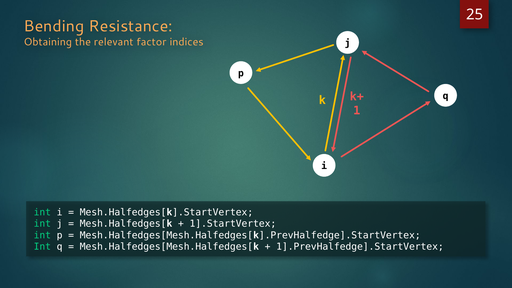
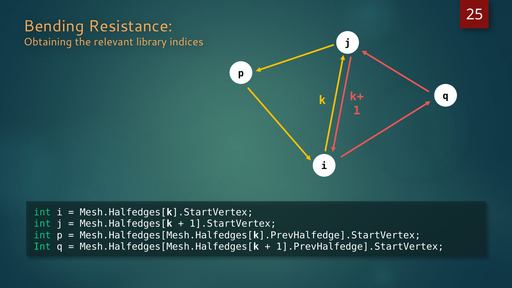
factor: factor -> library (152, 42)
